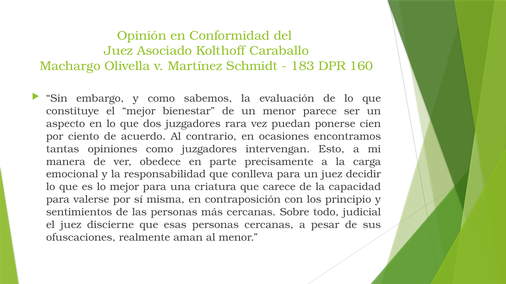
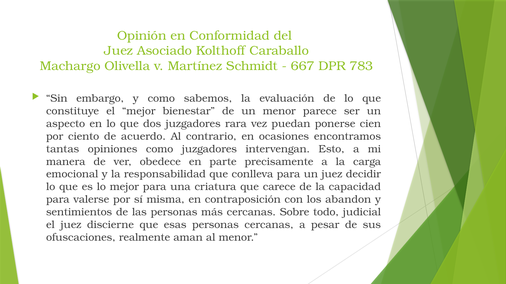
183: 183 -> 667 (303, 66)
160: 160 -> 783 (361, 66)
principio: principio -> abandon (348, 200)
